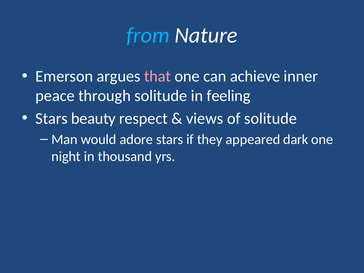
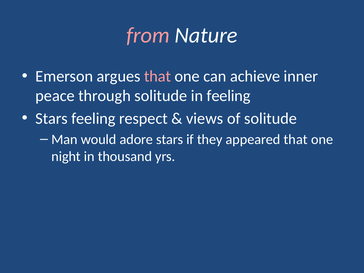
from colour: light blue -> pink (148, 35)
Stars beauty: beauty -> feeling (93, 118)
appeared dark: dark -> that (296, 139)
